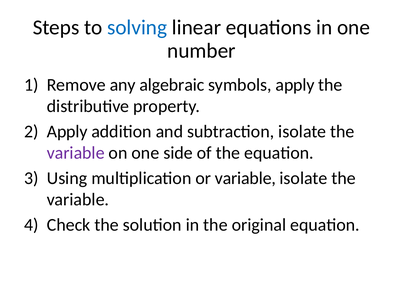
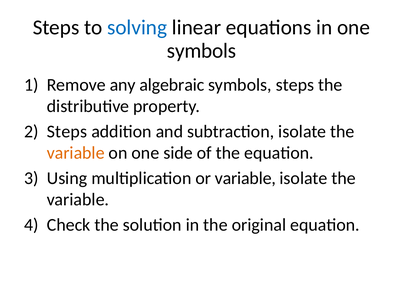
number: number -> symbols (202, 51)
symbols apply: apply -> steps (295, 85)
Apply: Apply -> Steps (67, 131)
variable colour: purple -> orange (76, 153)
